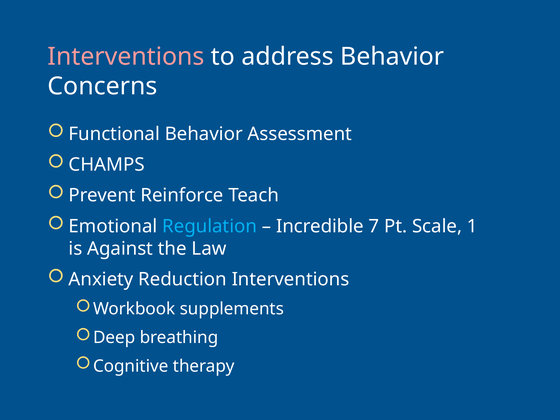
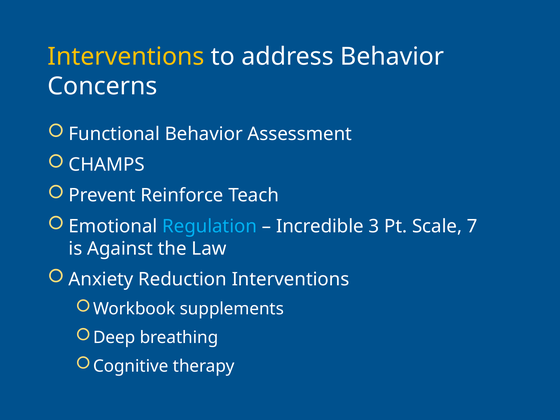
Interventions colour: pink -> yellow (126, 56)
7: 7 -> 3 (374, 226)
1: 1 -> 7 (472, 226)
